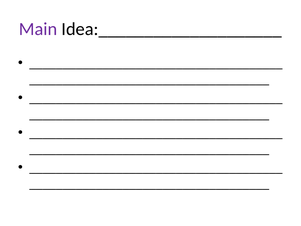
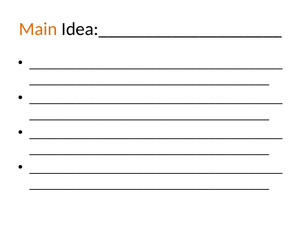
Main colour: purple -> orange (38, 29)
